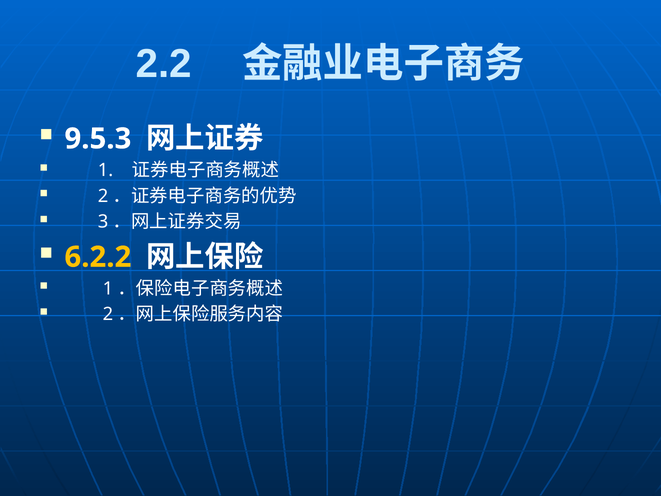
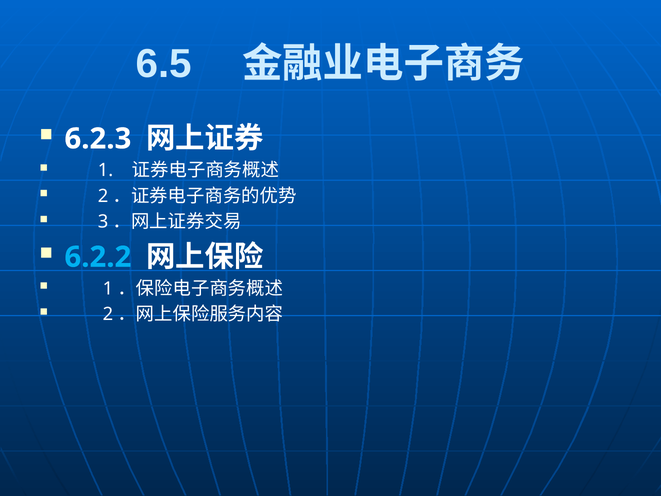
2.2: 2.2 -> 6.5 (164, 64)
9.5.3: 9.5.3 -> 6.2.3 (98, 139)
6.2.2 colour: yellow -> light blue (98, 257)
